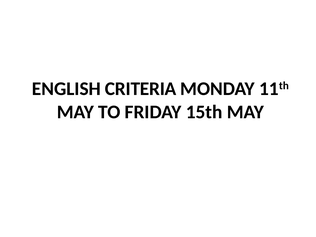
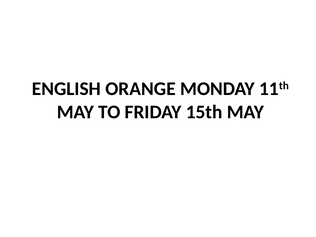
CRITERIA: CRITERIA -> ORANGE (140, 89)
